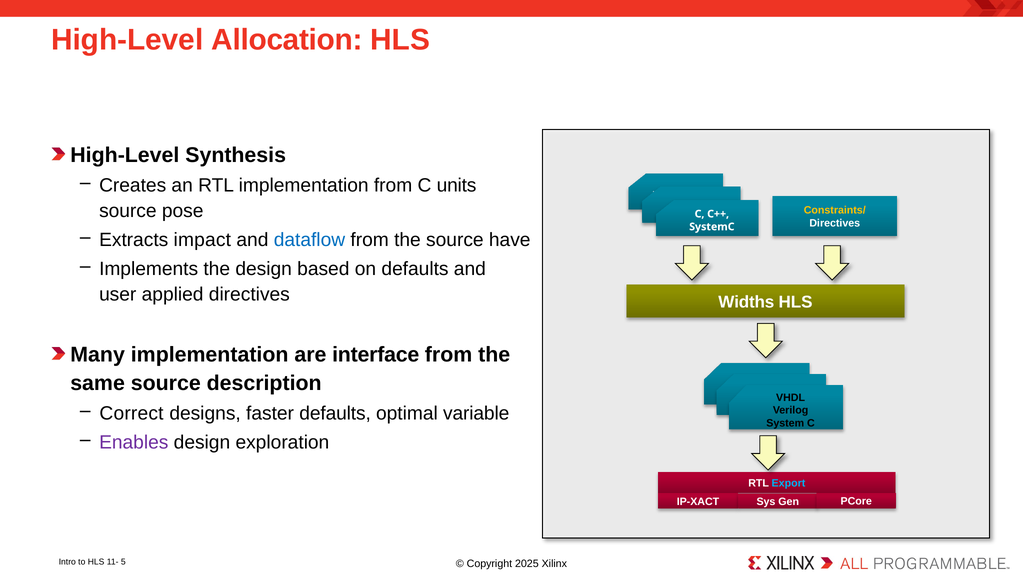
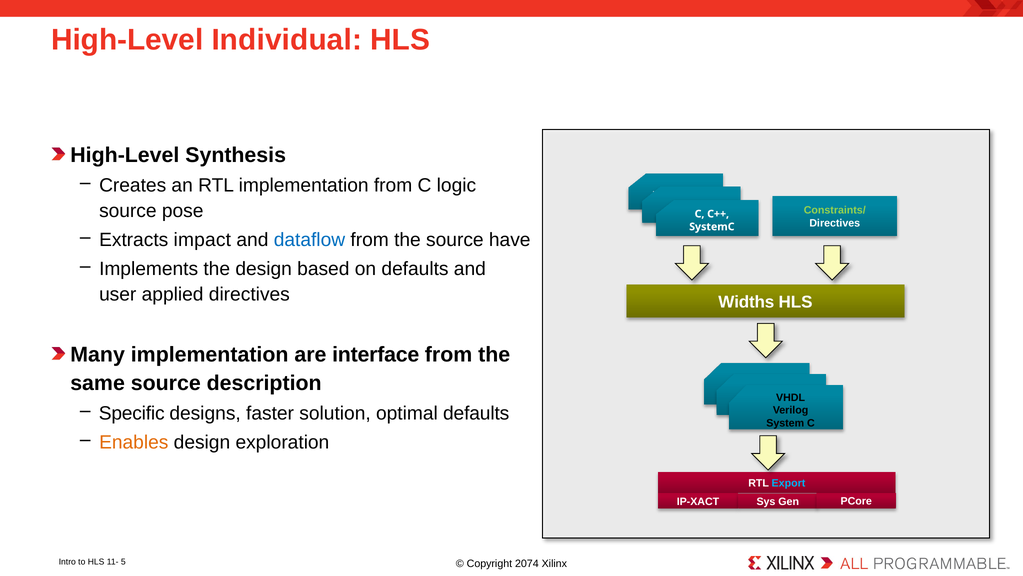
Allocation: Allocation -> Individual (287, 40)
units: units -> logic (456, 185)
Constraints/ colour: yellow -> light green (835, 210)
Correct: Correct -> Specific (132, 413)
faster defaults: defaults -> solution (335, 413)
optimal variable: variable -> defaults (476, 413)
Enables colour: purple -> orange (134, 442)
2025: 2025 -> 2074 (527, 563)
